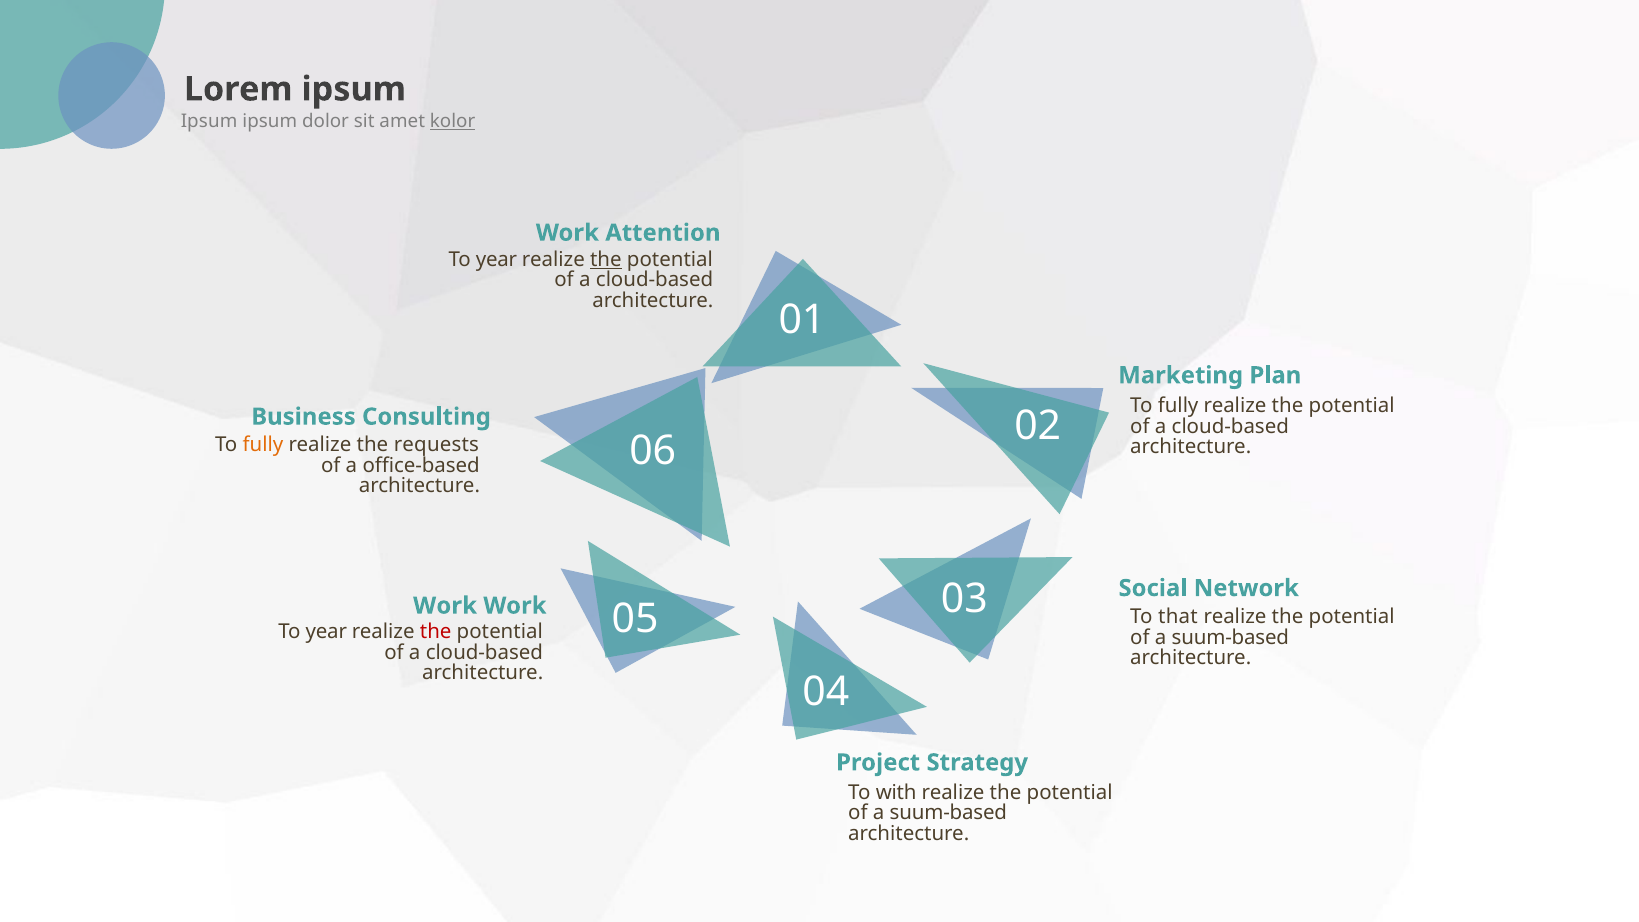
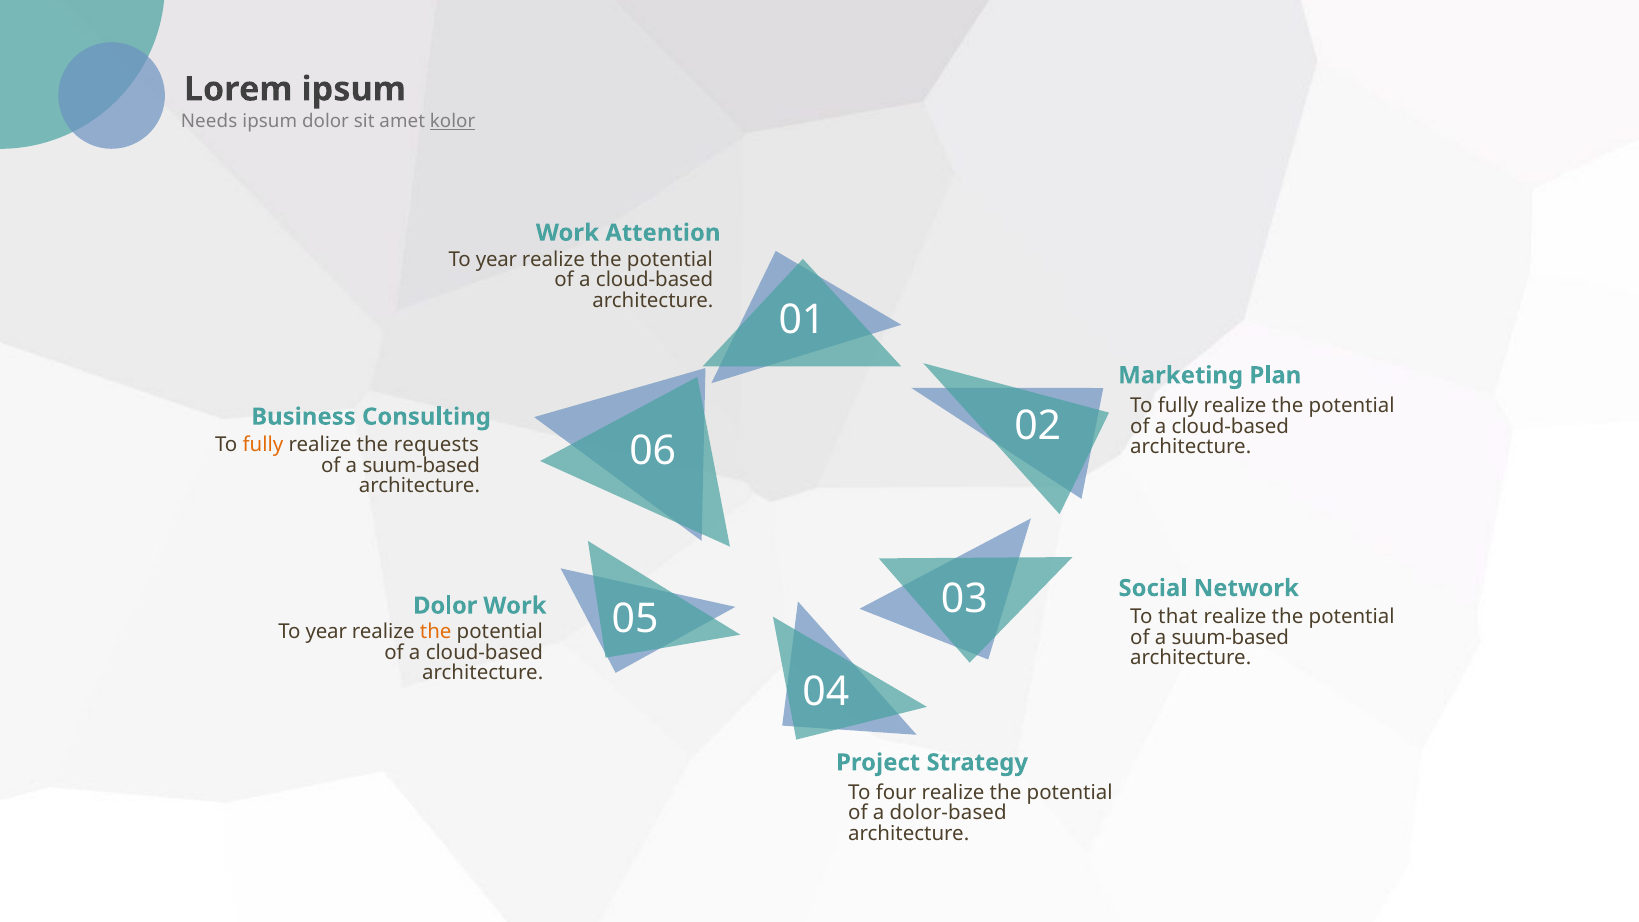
Ipsum: Ipsum -> Needs (209, 121)
the underline: present -> none (606, 260)
office-based: office-based -> suum-based (421, 465)
Work: Work -> Dolor (445, 606)
the colour: red -> orange (436, 632)
with: with -> four (896, 792)
suum-based: suum-based -> dolor-based (948, 813)
